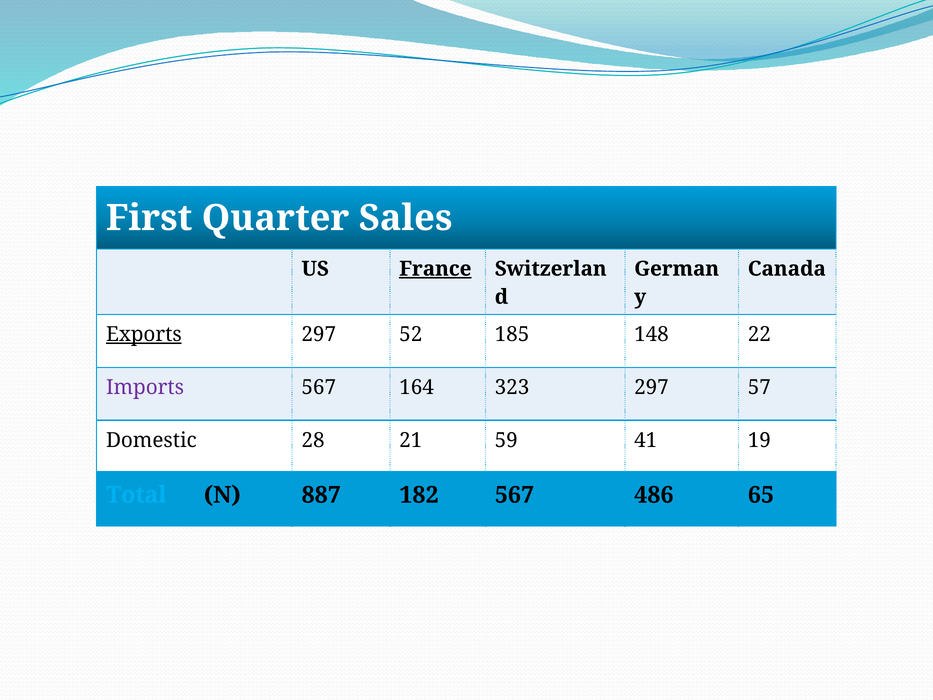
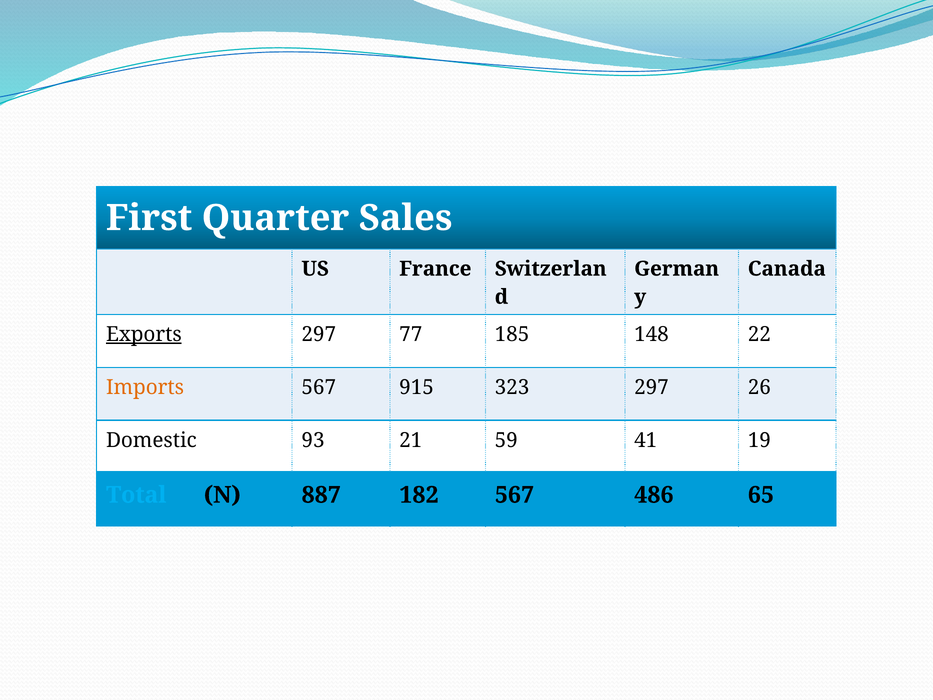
France underline: present -> none (435, 269)
52: 52 -> 77 (411, 334)
Imports colour: purple -> orange (145, 387)
164: 164 -> 915 (417, 387)
57: 57 -> 26 (759, 387)
28: 28 -> 93 (313, 440)
